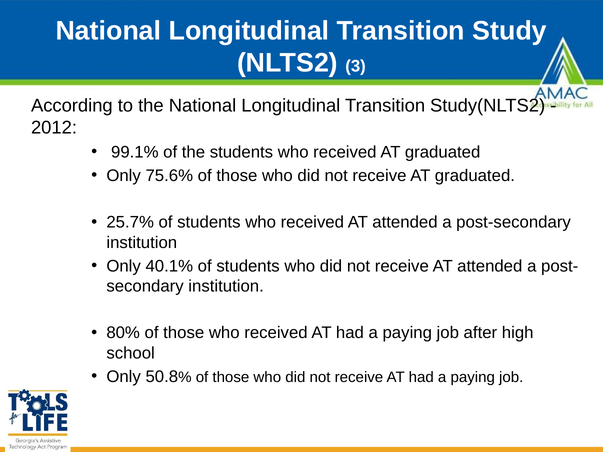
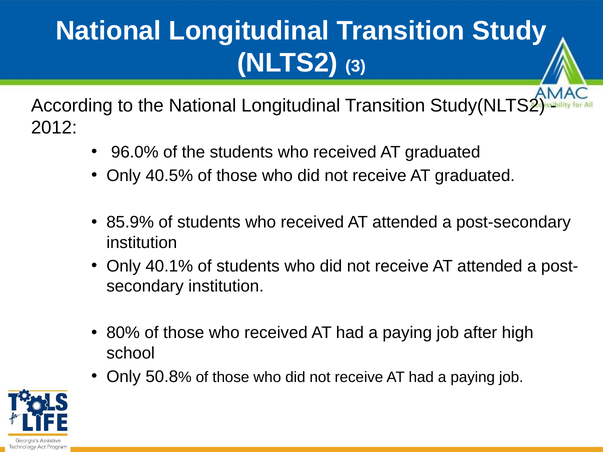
99.1%: 99.1% -> 96.0% (135, 152)
75.6%: 75.6% -> 40.5% (169, 176)
25.7%: 25.7% -> 85.9% (130, 223)
